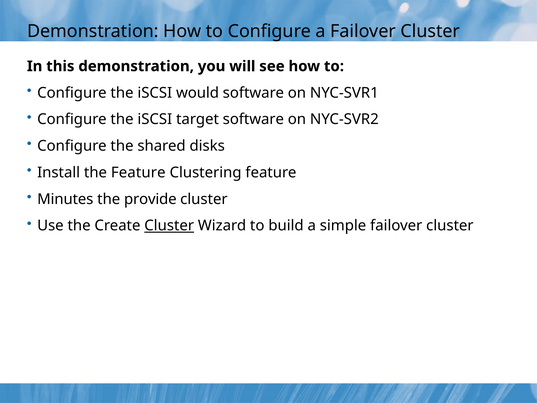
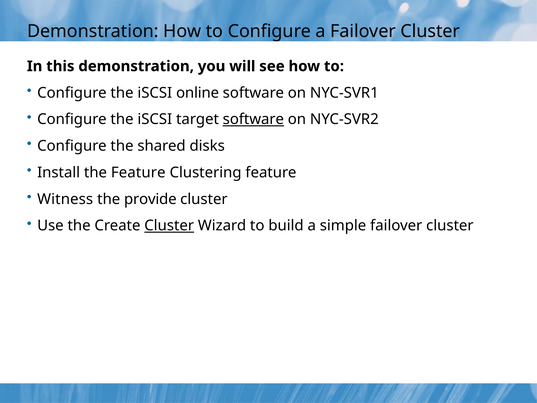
would: would -> online (198, 93)
software underline: none -> present (253, 119)
Minutes: Minutes -> Witness (65, 199)
